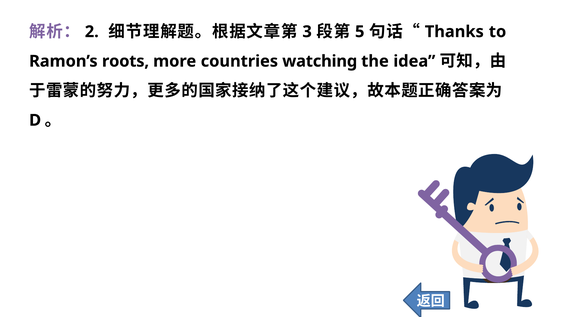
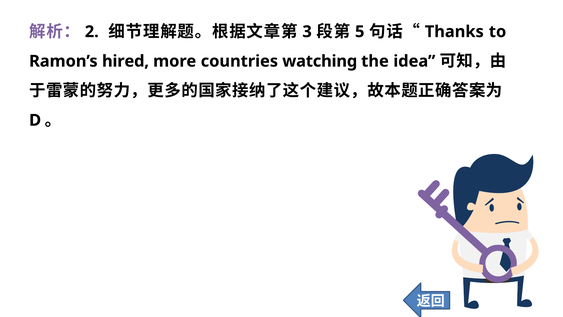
roots: roots -> hired (126, 61)
